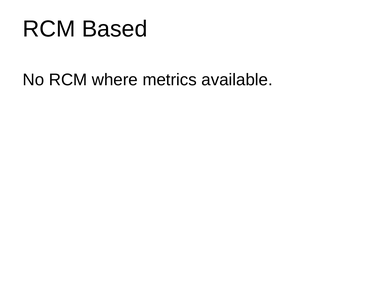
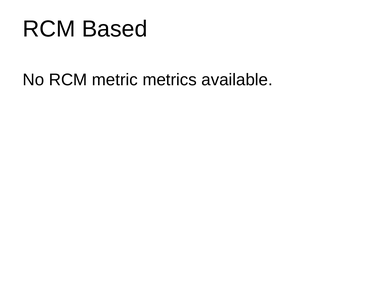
where: where -> metric (115, 79)
